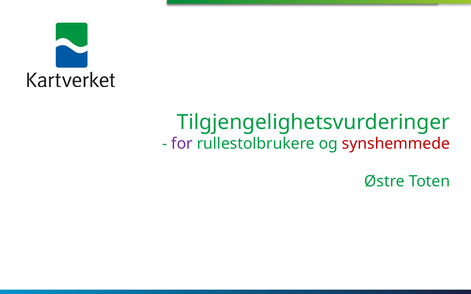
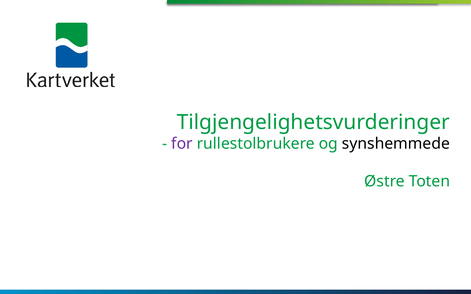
synshemmede colour: red -> black (396, 144)
